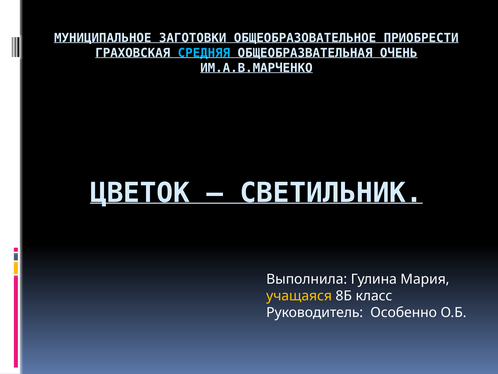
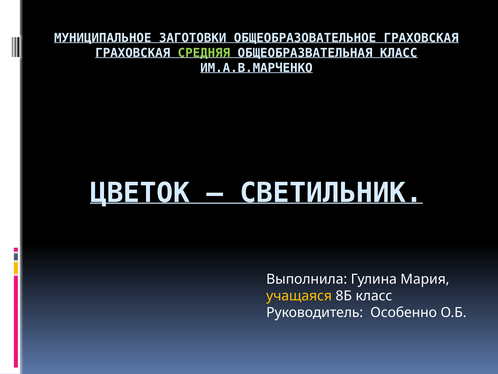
ОБЩЕОБРАЗОВАТЕЛЬНОЕ ПРИОБРЕСТИ: ПРИОБРЕСТИ -> ГРАХОВСКАЯ (421, 38)
СРЕДНЯЯ colour: light blue -> light green (204, 53)
ОБЩЕОБРАЗВАТЕЛЬНАЯ ОЧЕНЬ: ОЧЕНЬ -> КЛАСС (399, 53)
